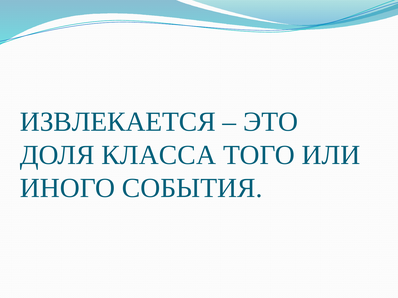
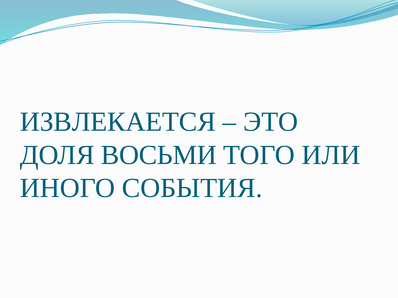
КЛАССА: КЛАССА -> ВОСЬМИ (159, 155)
